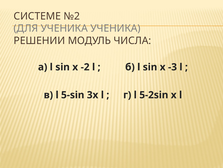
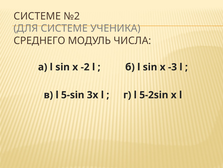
ДЛЯ УЧЕНИКА: УЧЕНИКА -> СИСТЕМЕ (64, 28)
РЕШЕНИИ: РЕШЕНИИ -> СРЕДНЕГО (39, 41)
